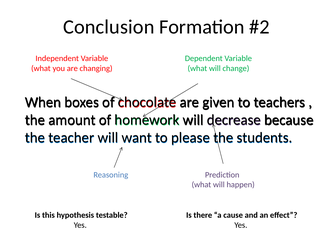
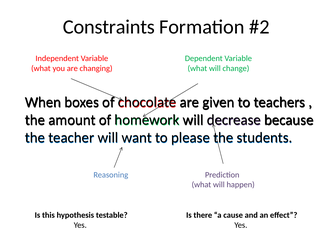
Conclusion: Conclusion -> Constraints (109, 27)
